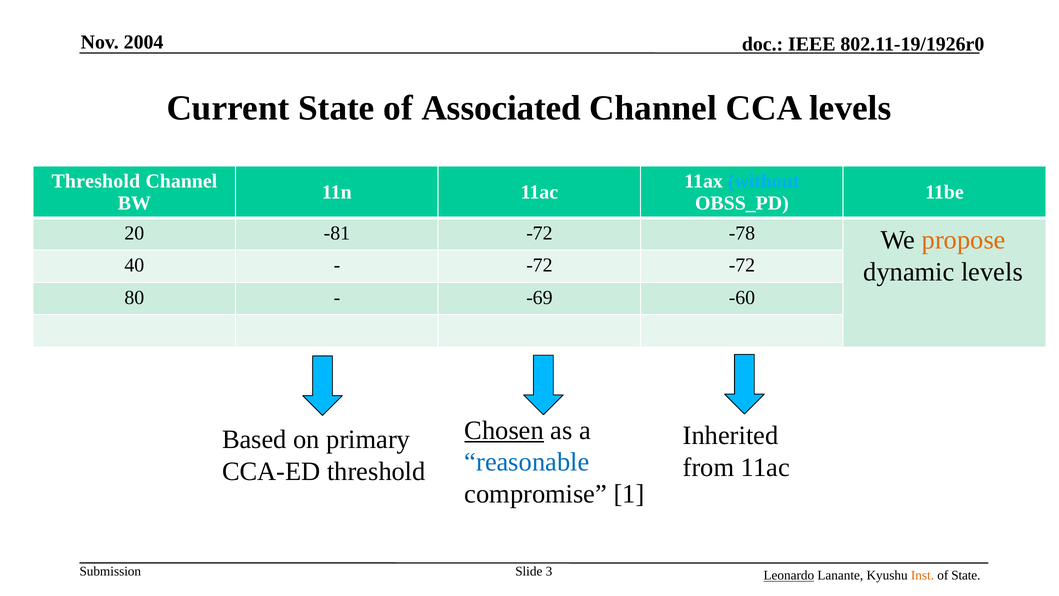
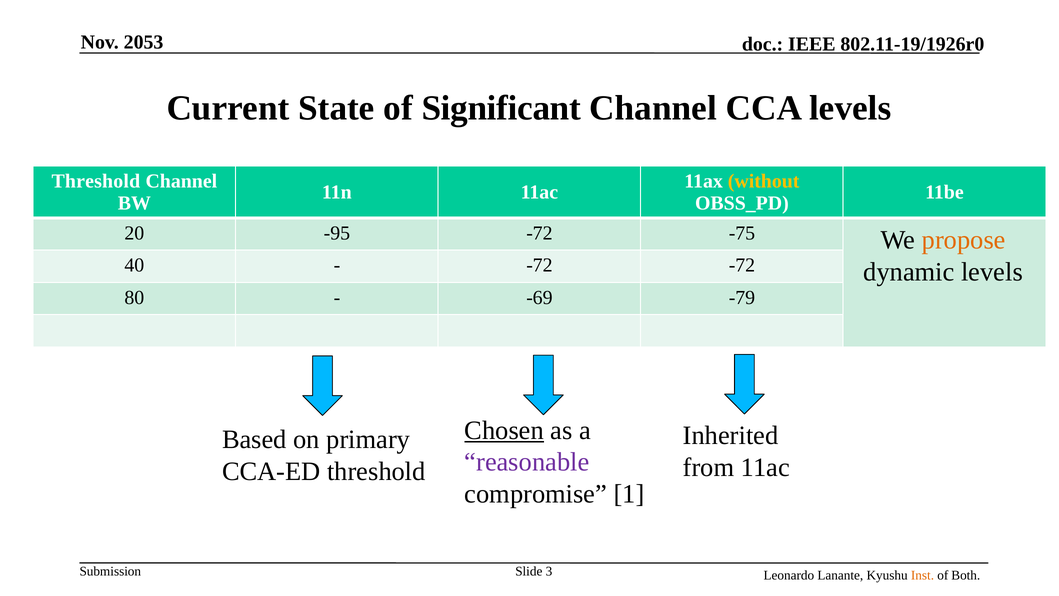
2004: 2004 -> 2053 (144, 42)
Associated: Associated -> Significant (501, 108)
without colour: light blue -> yellow (764, 181)
-81: -81 -> -95 (337, 233)
-78: -78 -> -75 (742, 233)
-60: -60 -> -79 (742, 297)
reasonable colour: blue -> purple (527, 462)
Leonardo underline: present -> none (789, 575)
of State: State -> Both (966, 575)
